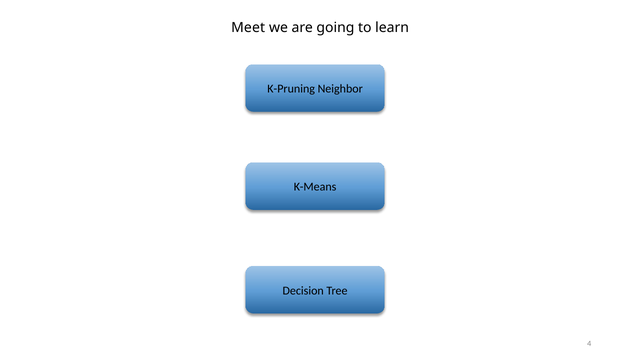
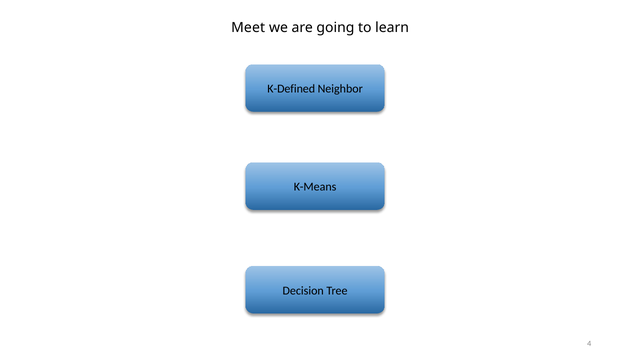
K-Pruning: K-Pruning -> K-Defined (291, 89)
